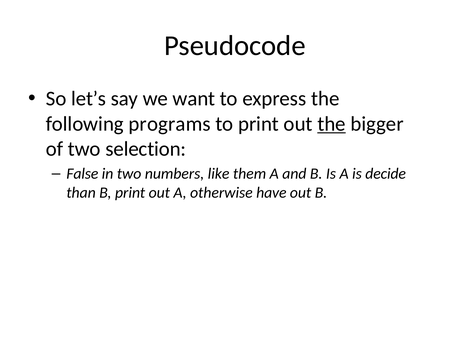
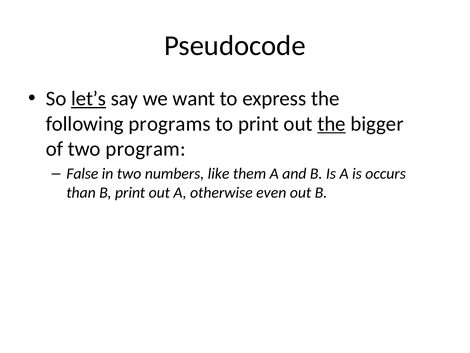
let’s underline: none -> present (89, 99)
selection: selection -> program (146, 149)
decide: decide -> occurs (386, 173)
have: have -> even (271, 192)
